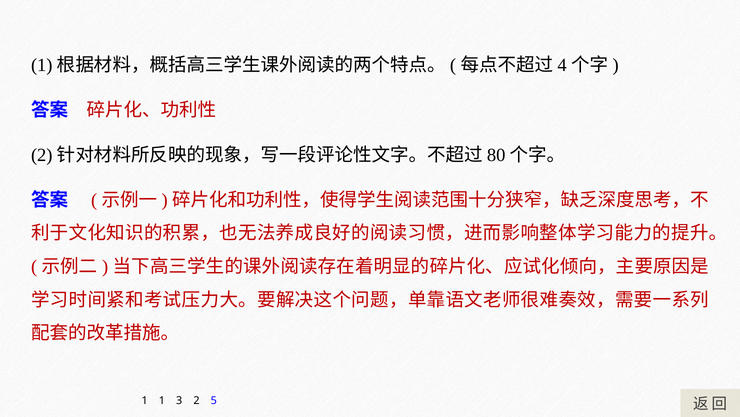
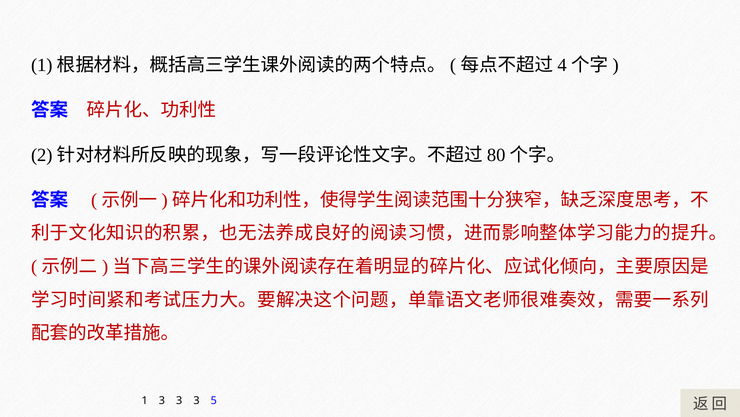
1 1: 1 -> 3 (162, 400)
2: 2 -> 3 (197, 400)
